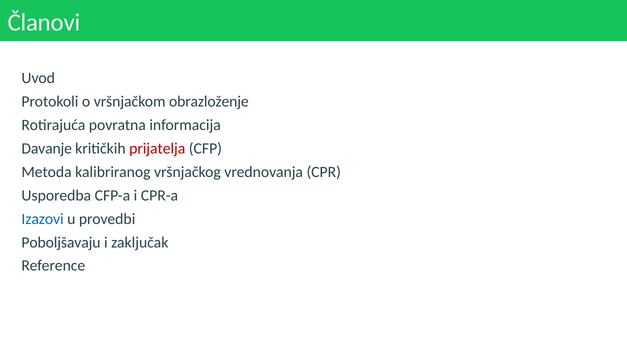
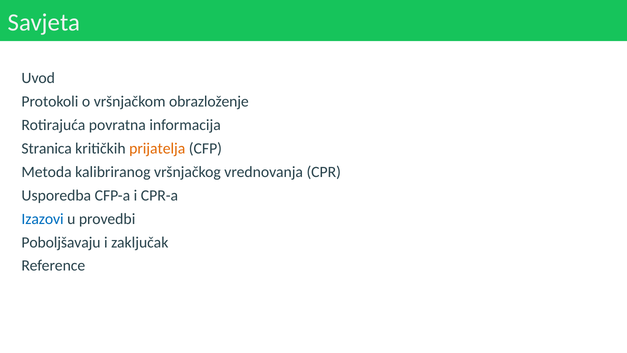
Članovi: Članovi -> Savjeta (44, 22)
Davanje: Davanje -> Stranica (47, 148)
prijatelja colour: red -> orange (157, 148)
